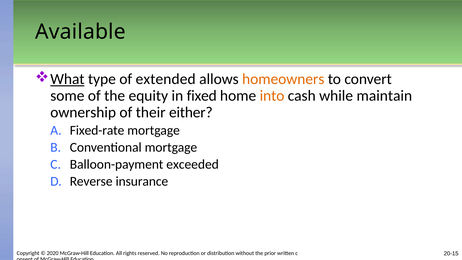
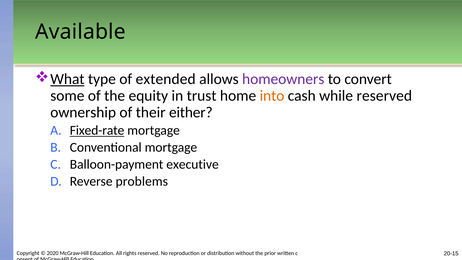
homeowners colour: orange -> purple (283, 79)
fixed: fixed -> trust (202, 96)
while maintain: maintain -> reserved (384, 96)
Fixed-rate underline: none -> present (97, 130)
exceeded: exceeded -> executive (193, 164)
insurance: insurance -> problems (142, 181)
